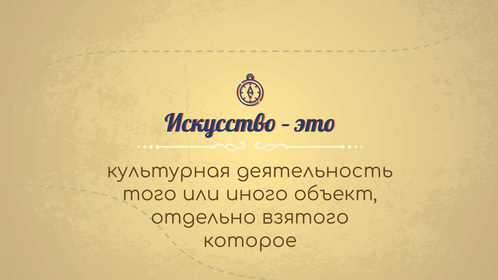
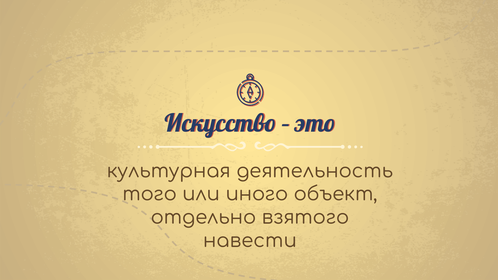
которое: которое -> навести (250, 241)
